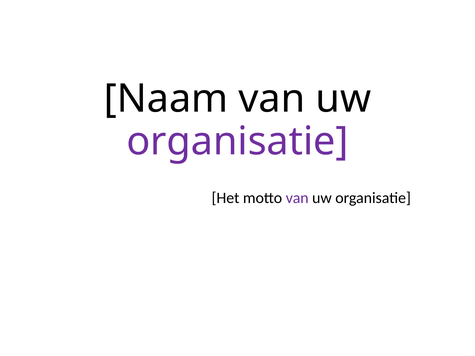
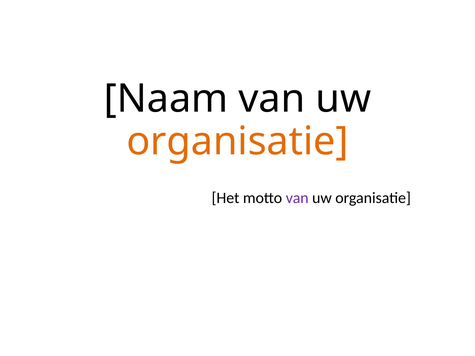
organisatie colour: purple -> orange (237, 141)
